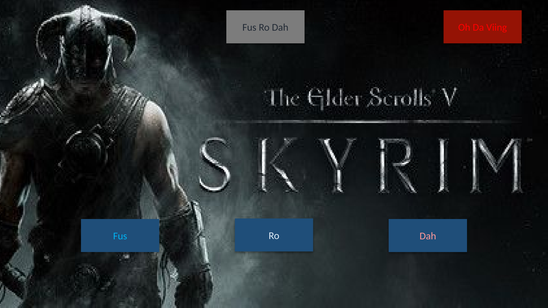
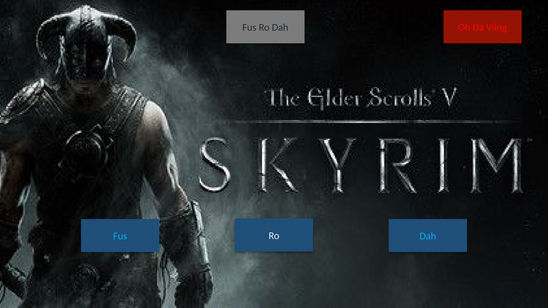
Dah colour: pink -> light blue (428, 236)
